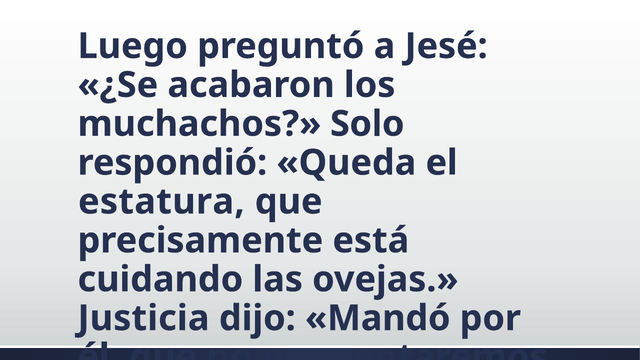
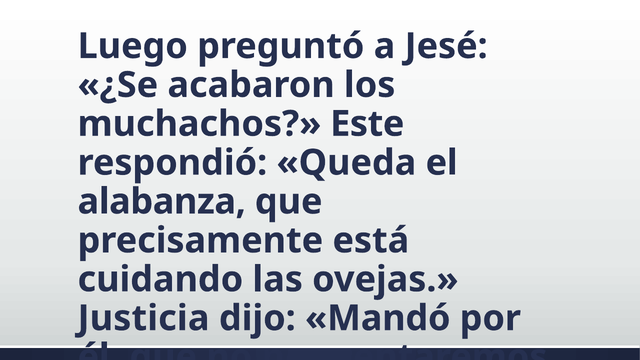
Solo: Solo -> Este (367, 124)
estatura: estatura -> alabanza (162, 202)
